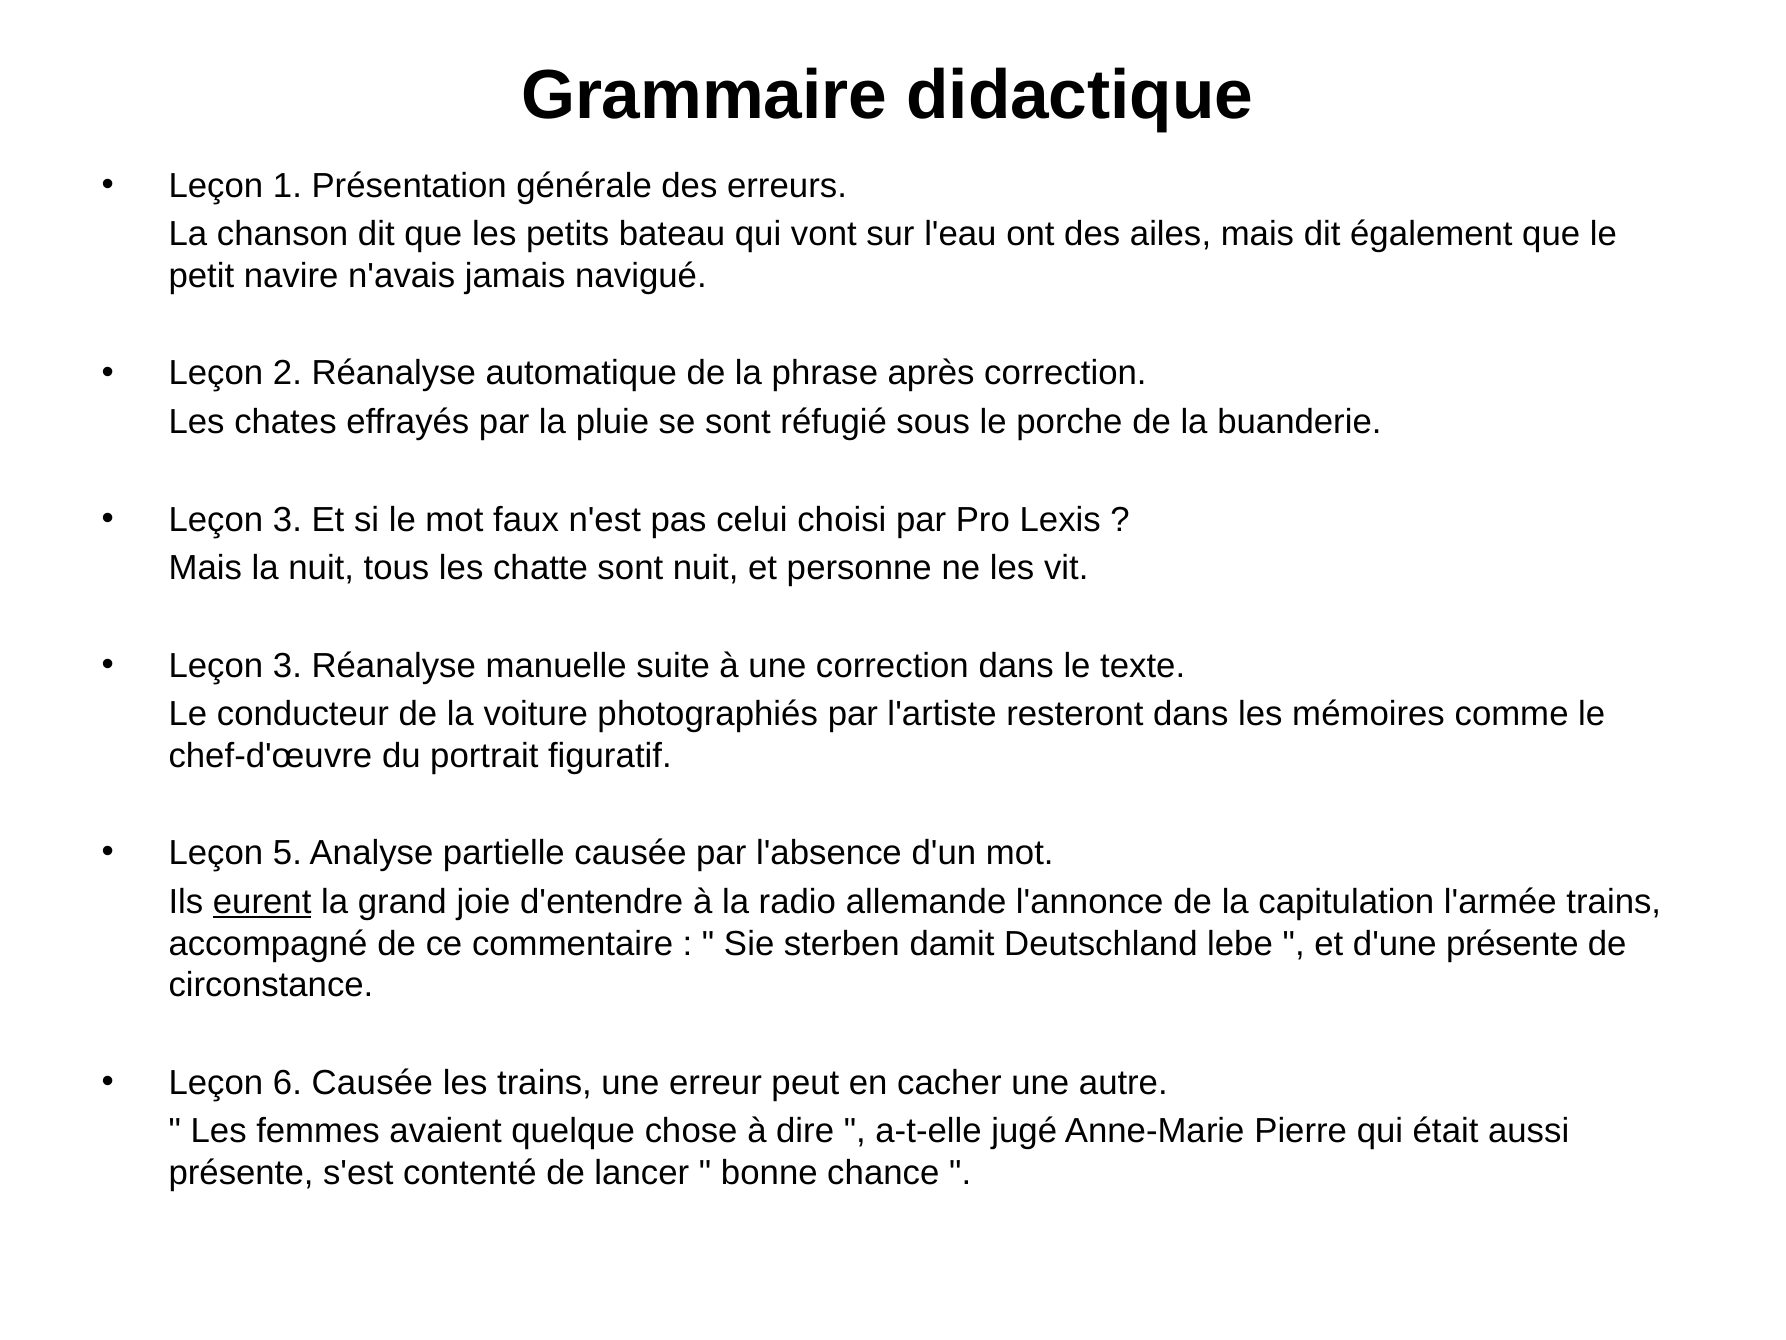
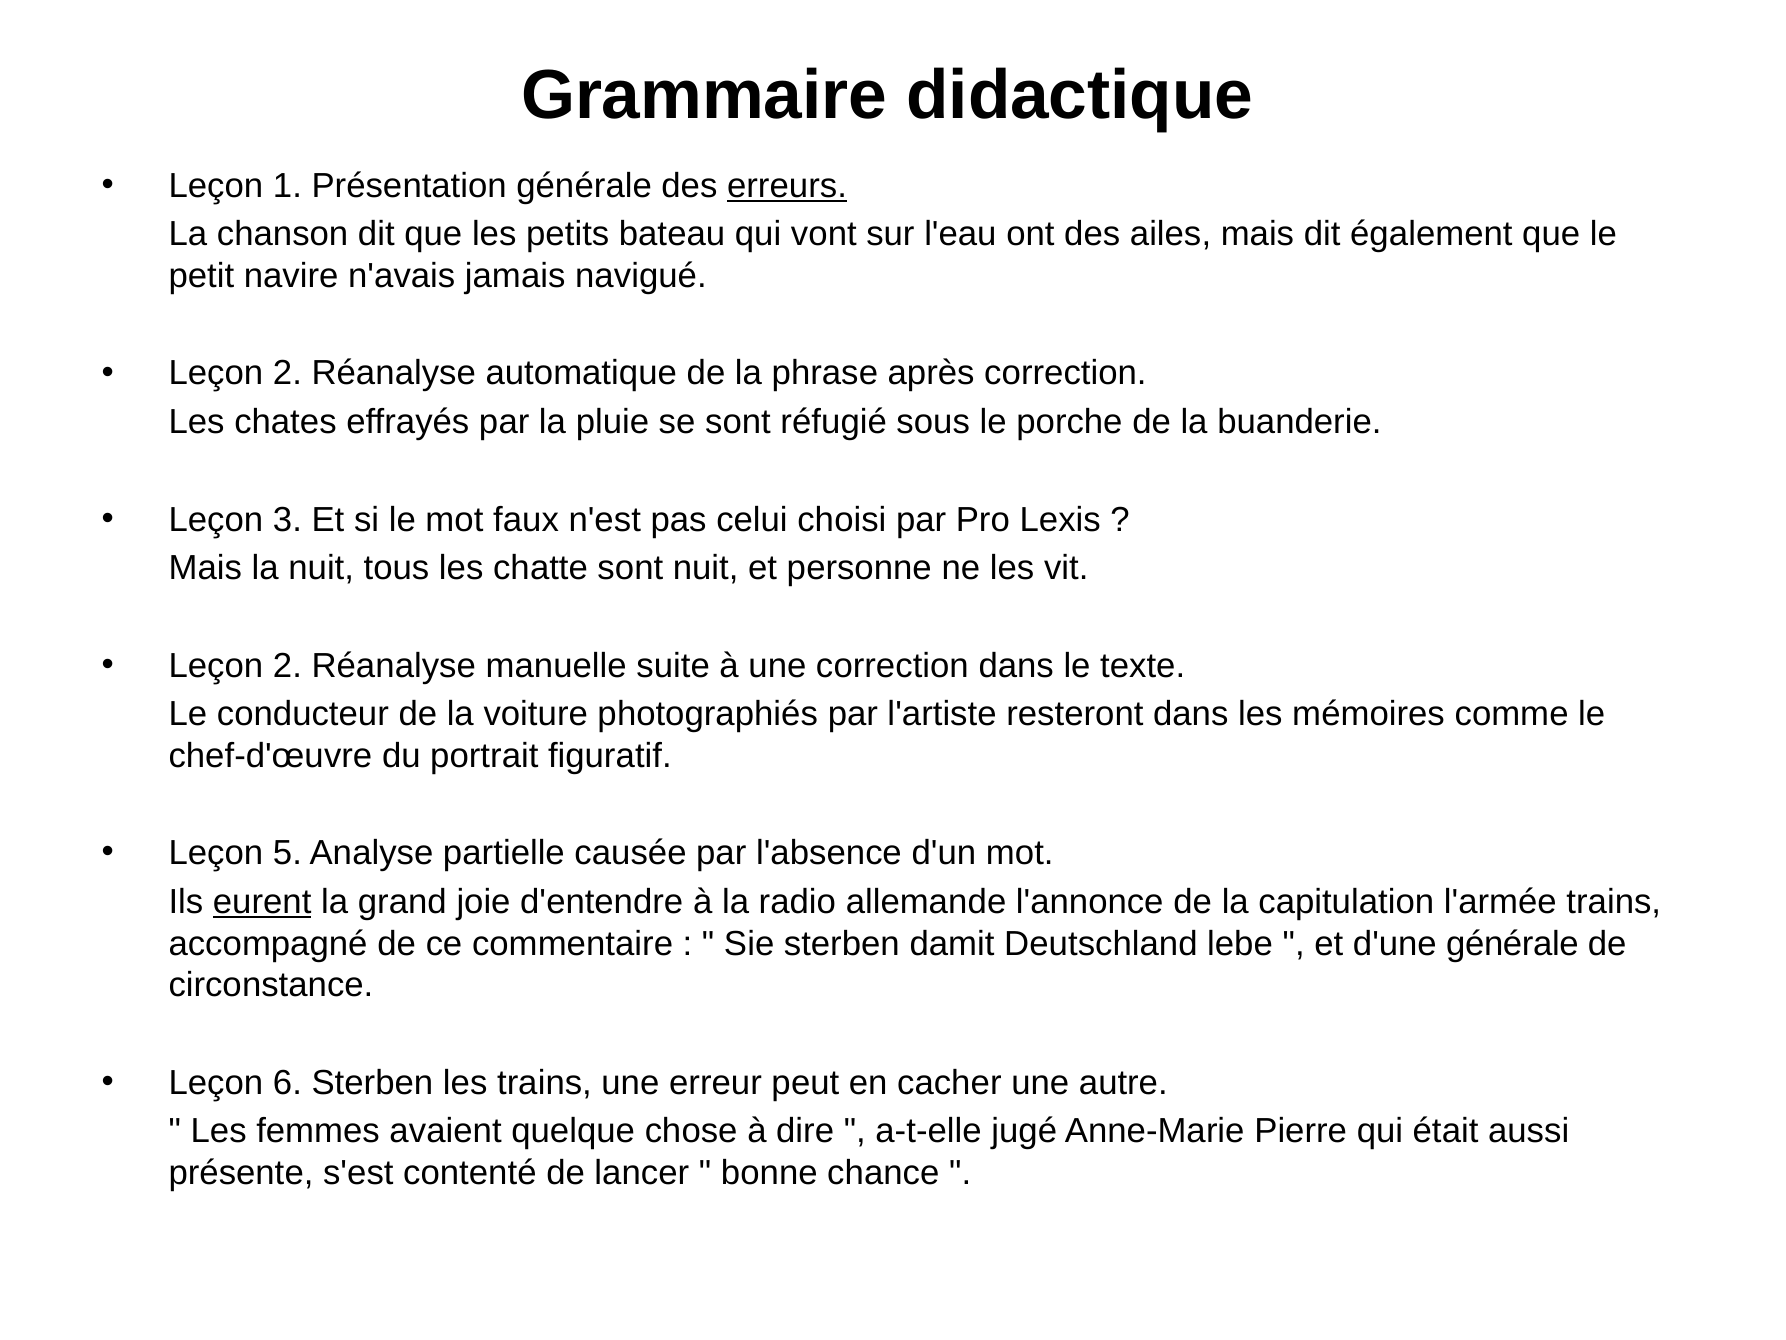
erreurs underline: none -> present (787, 186)
3: 3 -> 2 (287, 665)
d'une présente: présente -> générale (1512, 943)
6 Causée: Causée -> Sterben (372, 1082)
